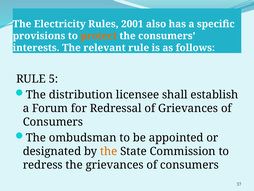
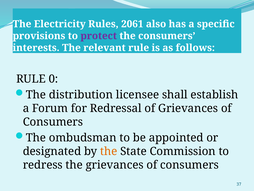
2001: 2001 -> 2061 (132, 24)
protect colour: orange -> purple (99, 36)
5: 5 -> 0 (53, 79)
